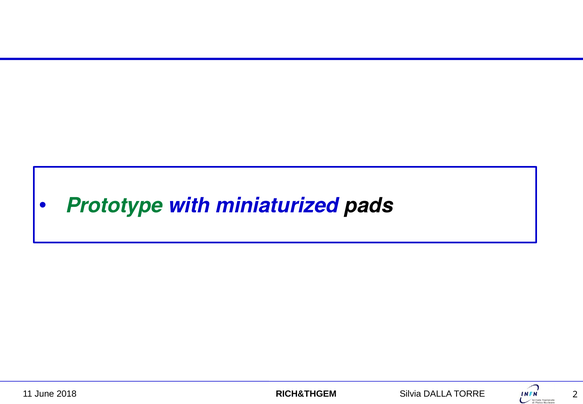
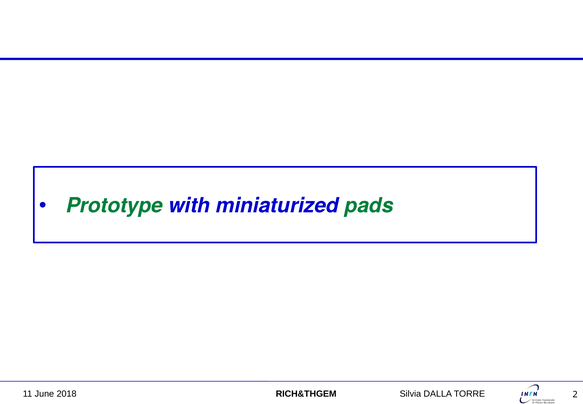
pads colour: black -> green (369, 206)
